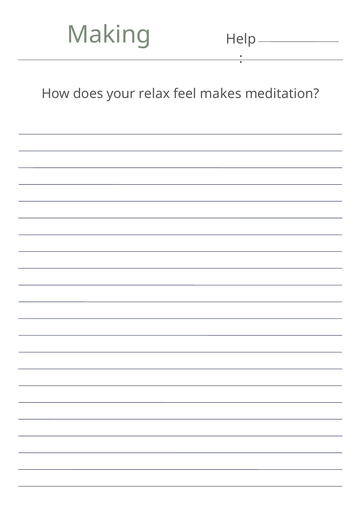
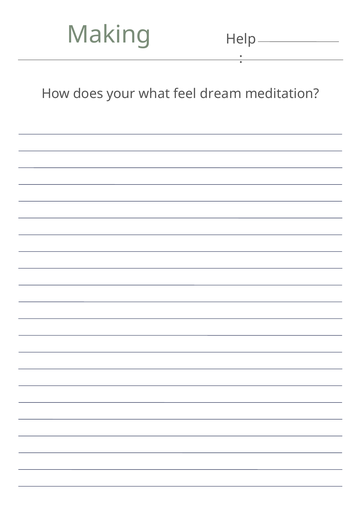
relax: relax -> what (154, 94)
makes: makes -> dream (221, 94)
